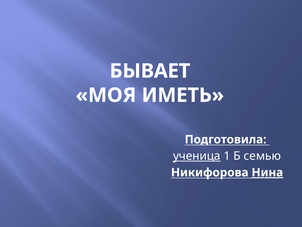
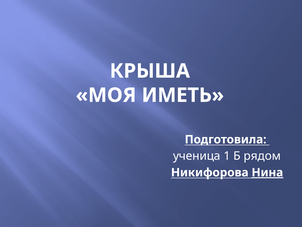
БЫВАЕТ: БЫВАЕТ -> КРЫША (150, 71)
ученица underline: present -> none (197, 156)
семью: семью -> рядом (262, 156)
